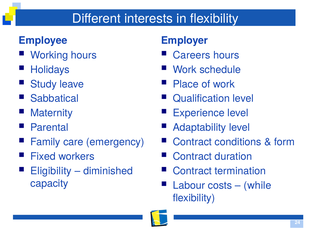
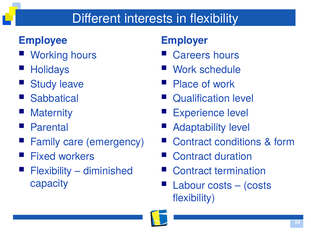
Eligibility: Eligibility -> Flexibility (51, 171)
while: while -> costs (258, 186)
